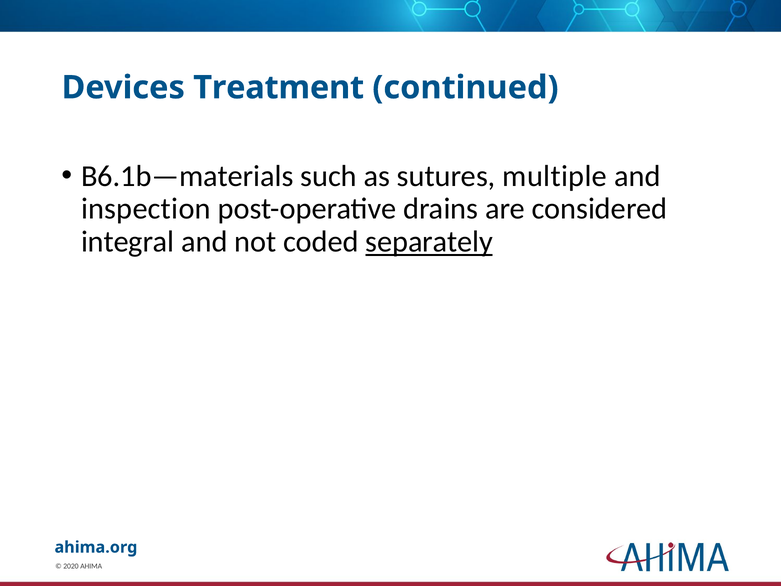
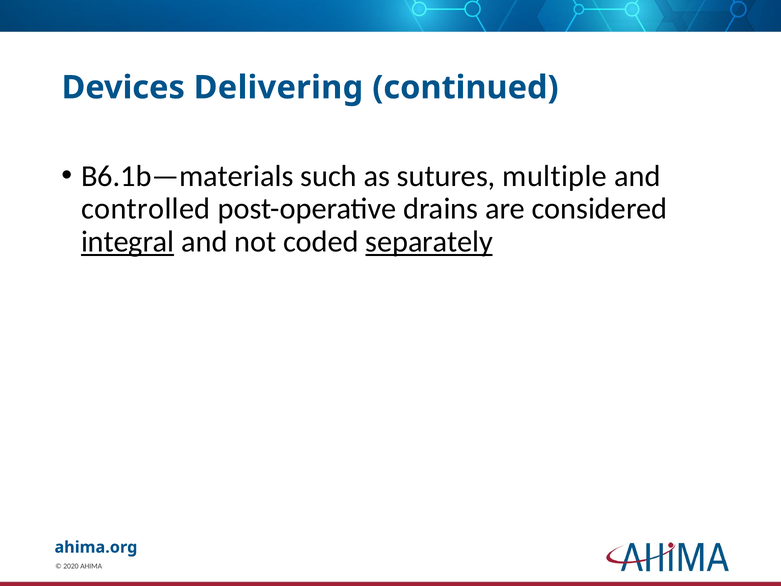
Treatment: Treatment -> Delivering (278, 88)
inspection: inspection -> controlled (146, 209)
integral underline: none -> present (128, 242)
